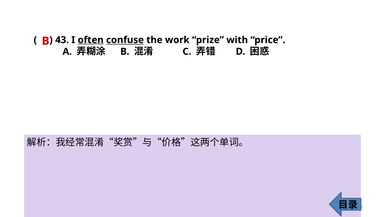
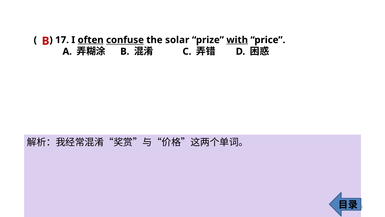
43: 43 -> 17 (62, 40)
work: work -> solar (177, 40)
with underline: none -> present (237, 40)
